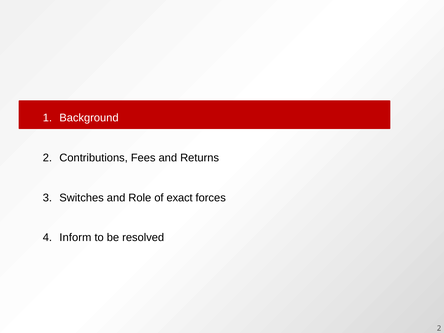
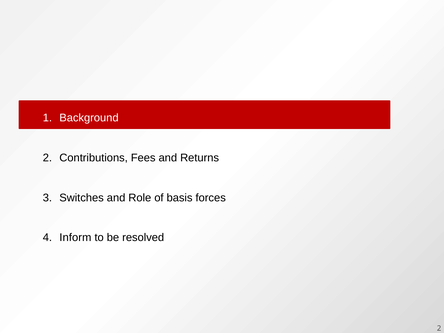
exact: exact -> basis (180, 198)
